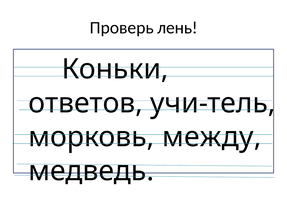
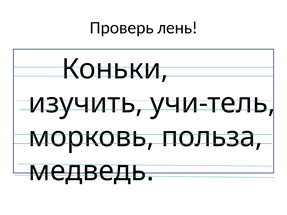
ответов: ответов -> изучить (86, 103)
между: между -> польза (212, 137)
